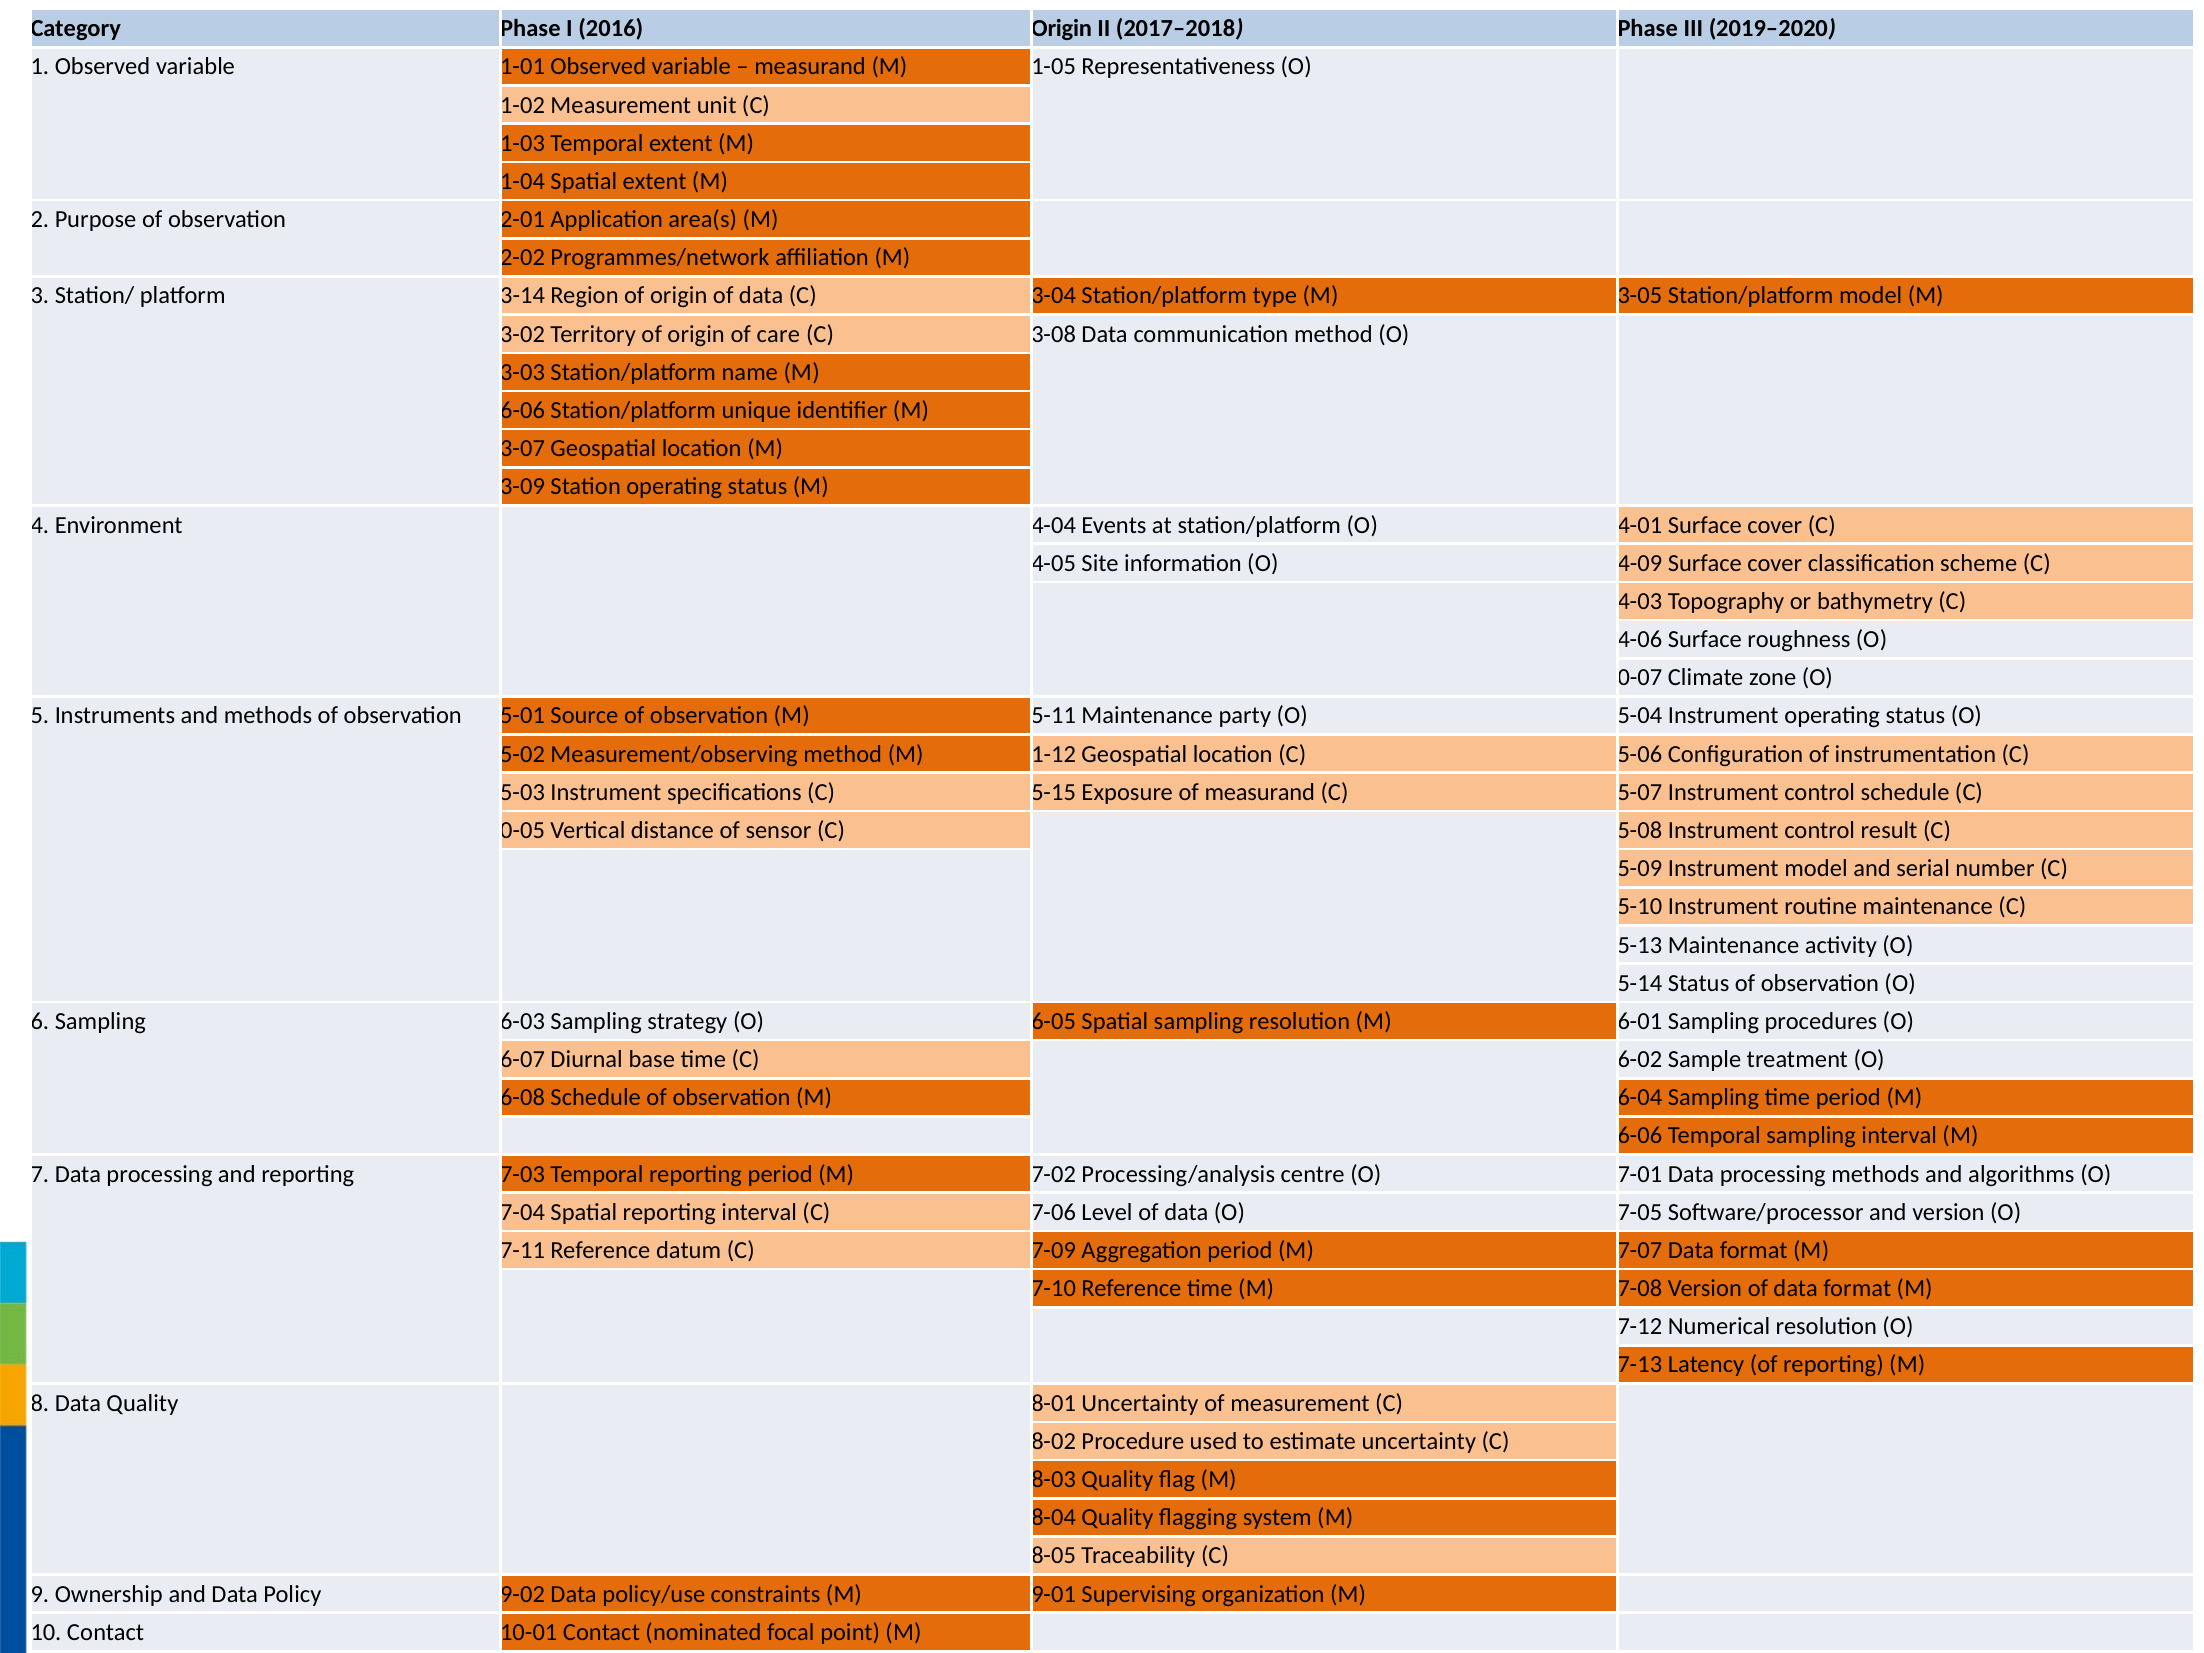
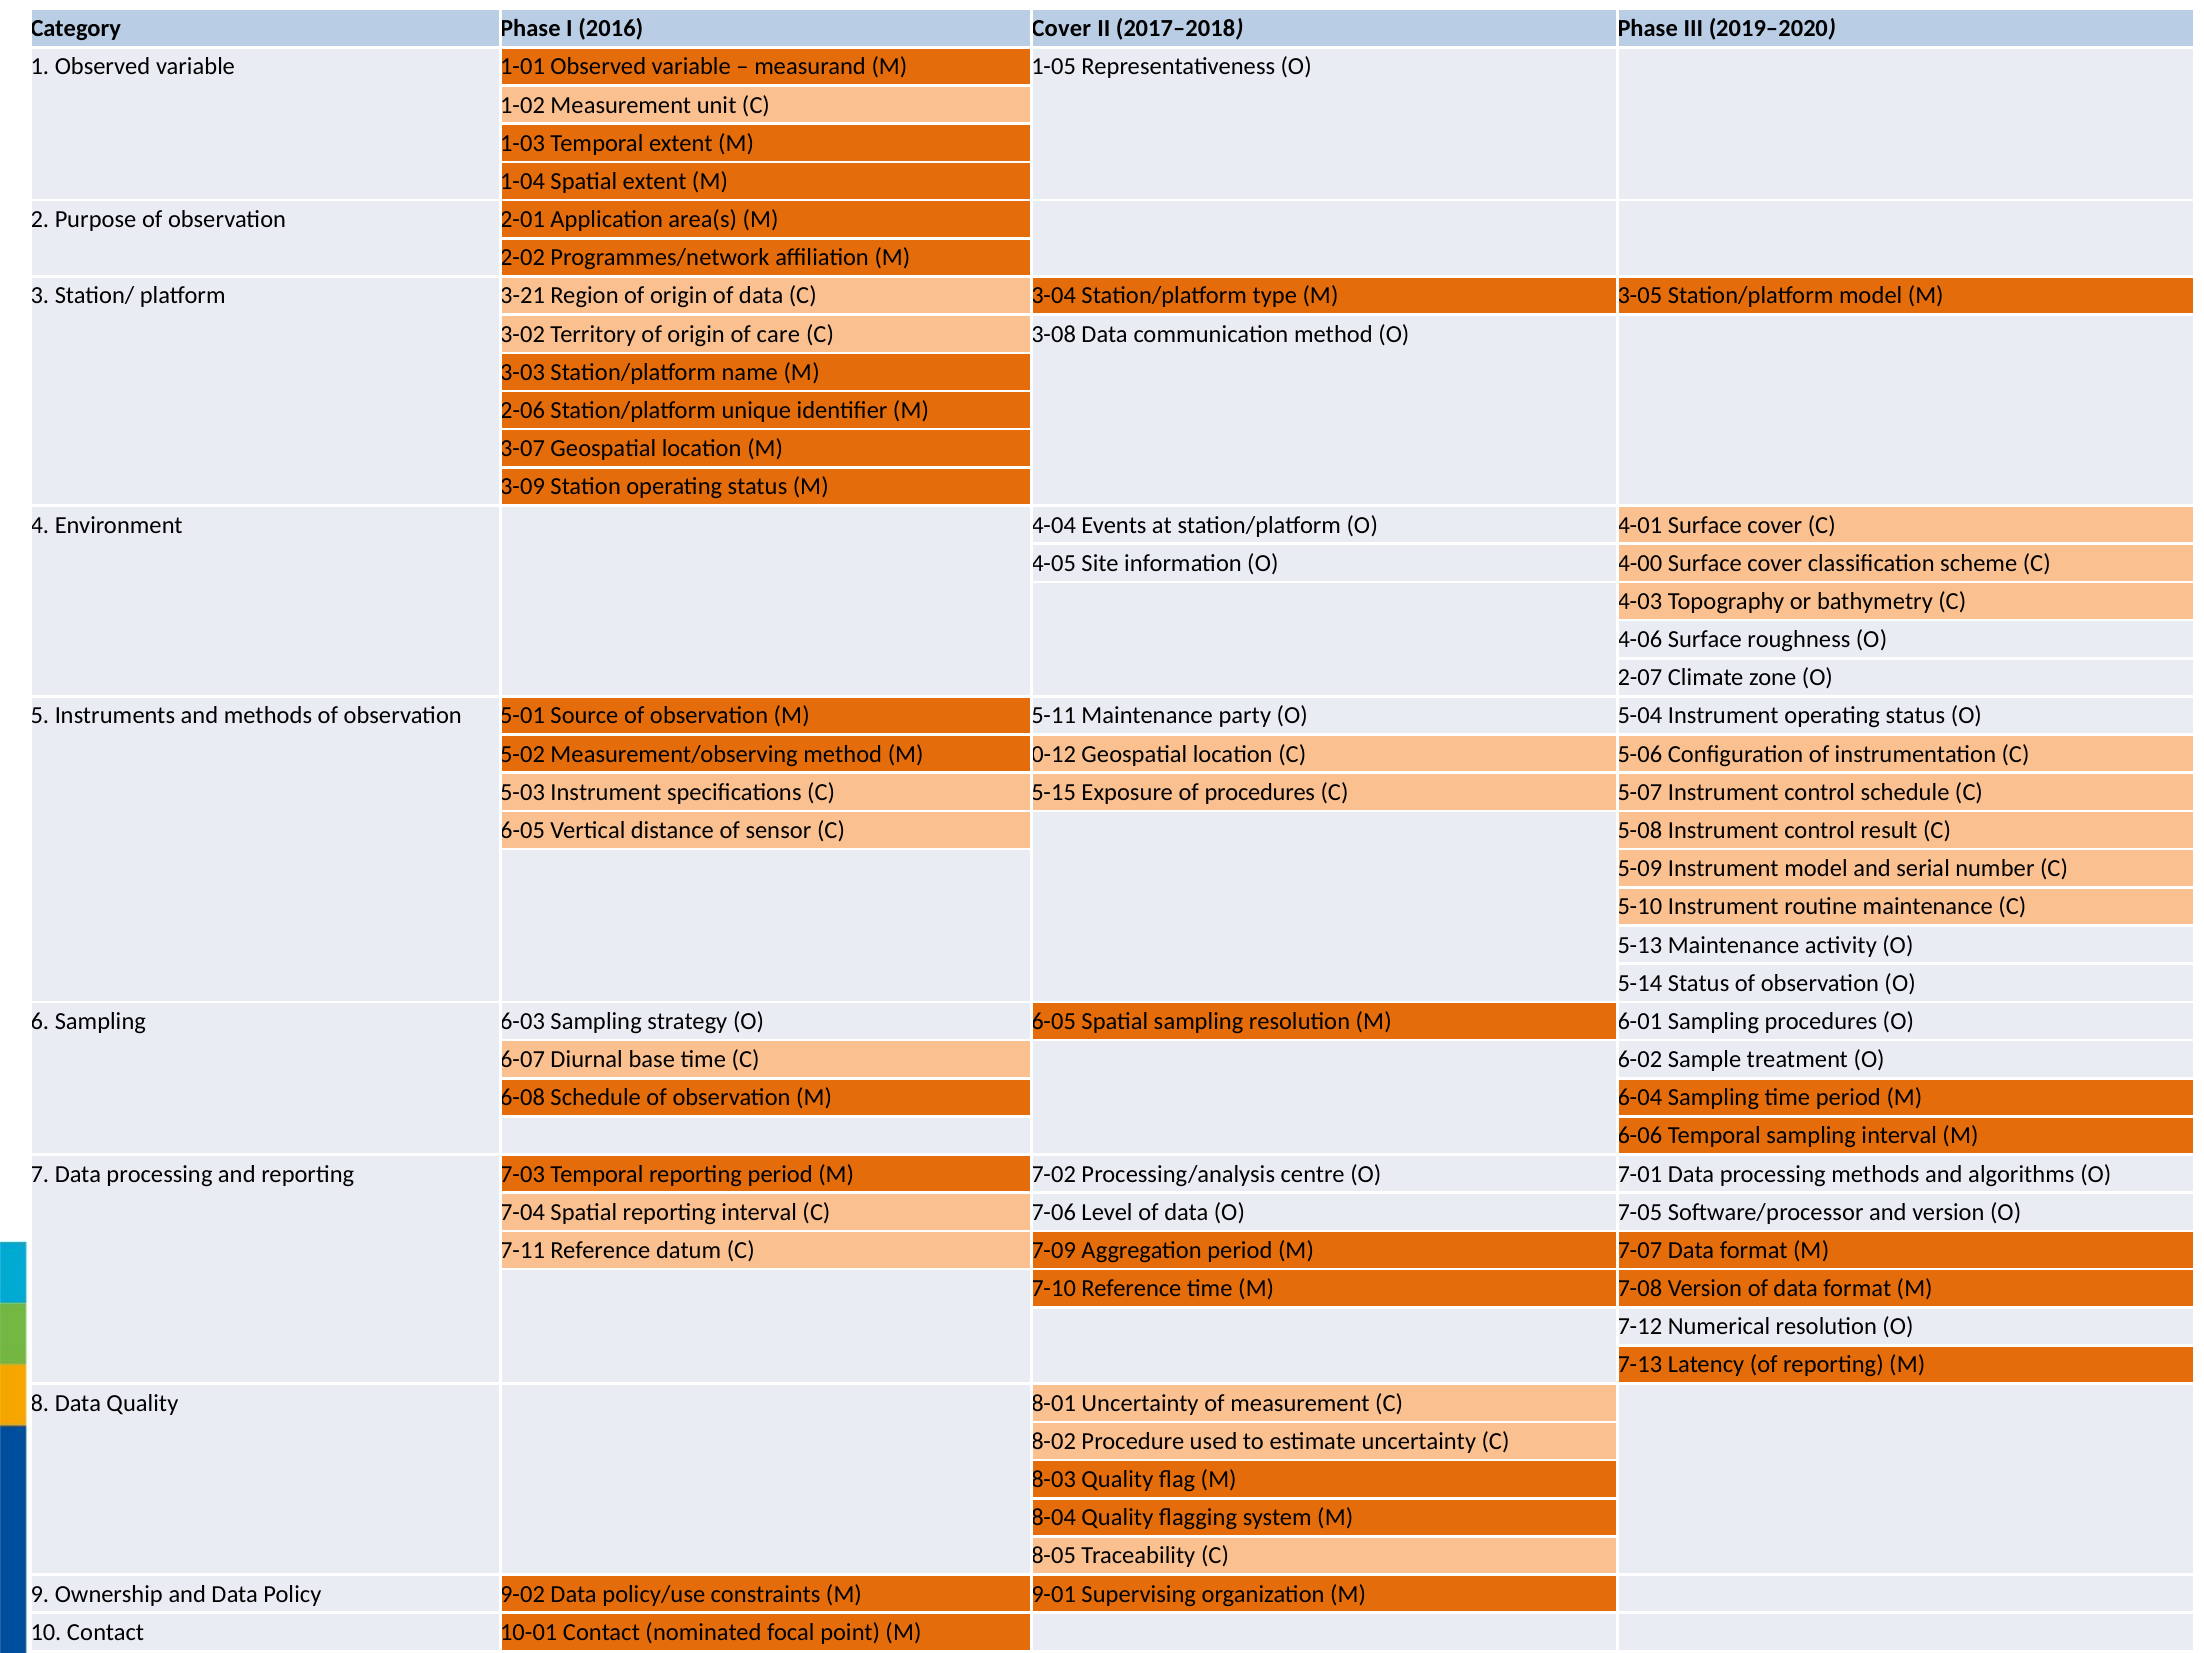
2016 Origin: Origin -> Cover (1061, 29)
3-14: 3-14 -> 3-21 (523, 296)
6-06: 6-06 -> 2-06 (523, 410)
4-09: 4-09 -> 4-00 (1640, 563)
0-07: 0-07 -> 2-07 (1640, 678)
1-12: 1-12 -> 0-12 (1054, 754)
of measurand: measurand -> procedures (1260, 792)
0-05: 0-05 -> 6-05 (523, 830)
